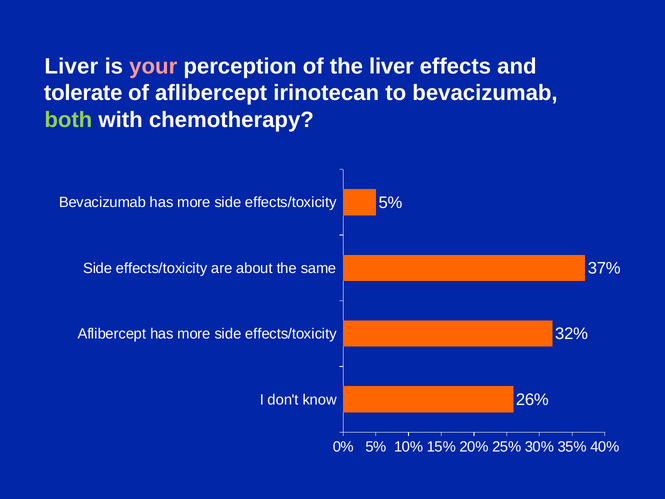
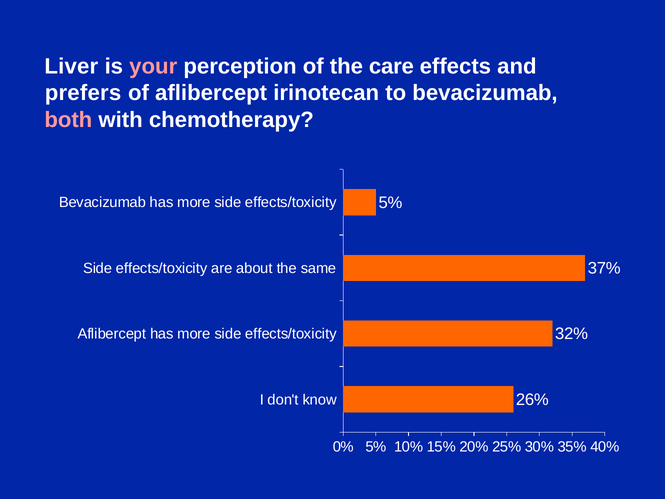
the liver: liver -> care (391, 66)
tolerate: tolerate -> prefers (83, 93)
both colour: light green -> pink (68, 120)
